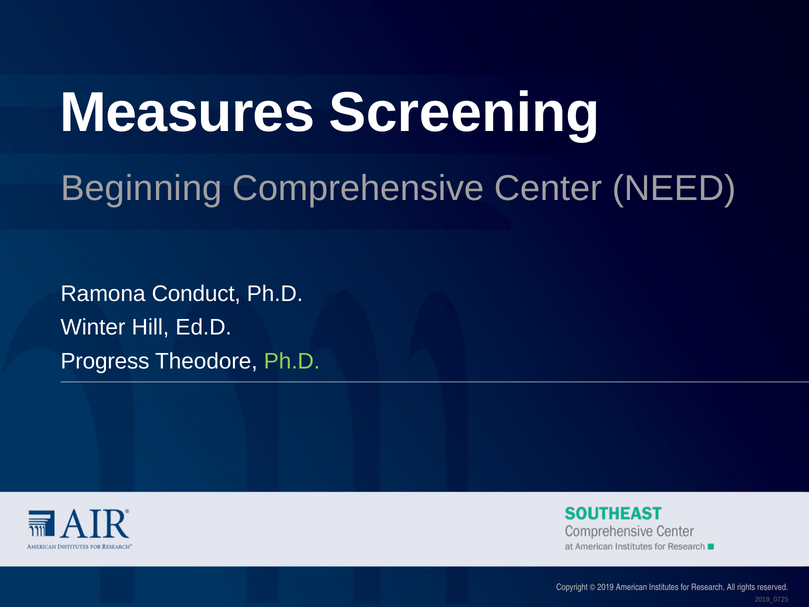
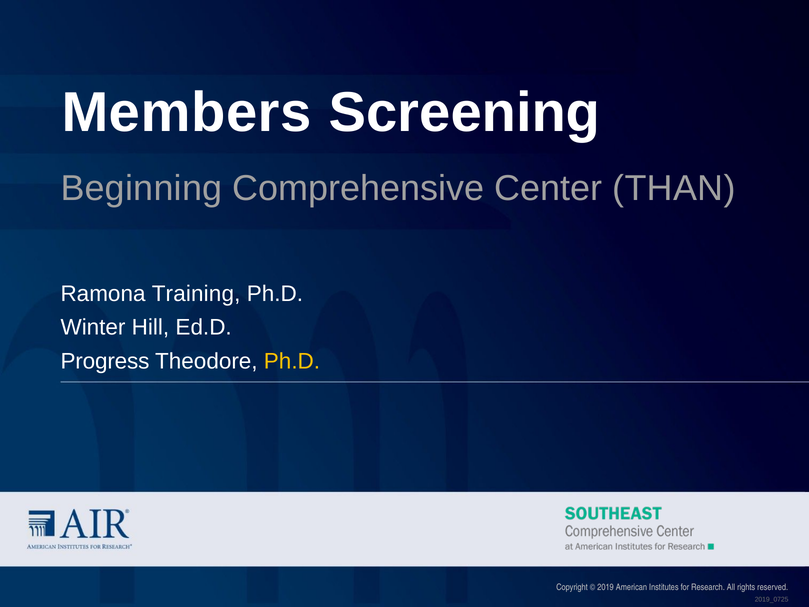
Measures: Measures -> Members (187, 113)
NEED: NEED -> THAN (674, 188)
Conduct: Conduct -> Training (196, 294)
Ph.D colour: light green -> yellow (292, 361)
